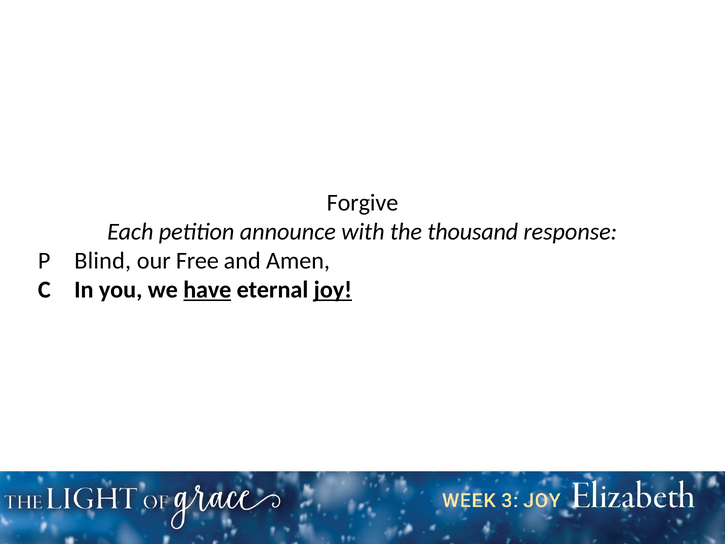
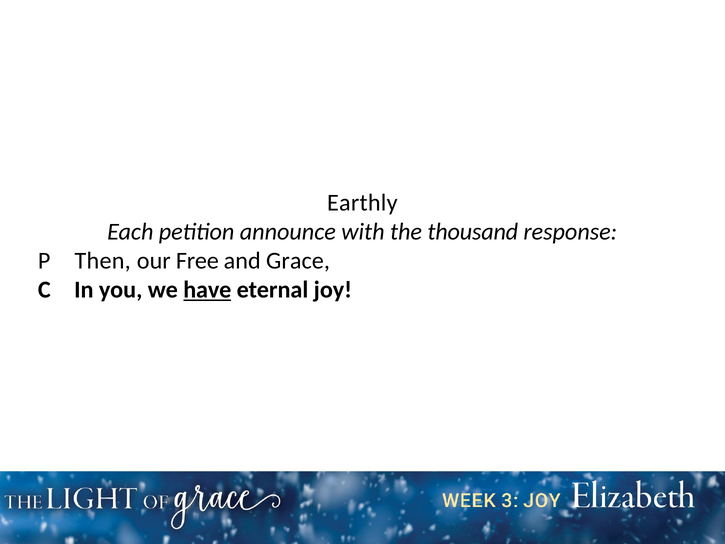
Forgive: Forgive -> Earthly (362, 203)
Blind: Blind -> Then (103, 261)
Amen: Amen -> Grace (298, 261)
joy underline: present -> none (333, 290)
